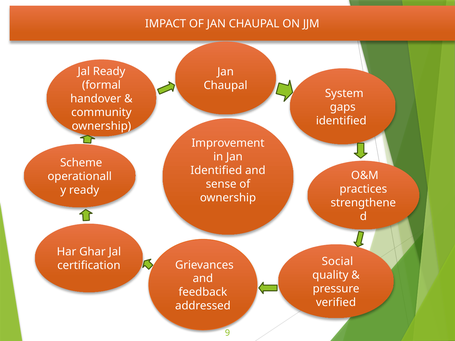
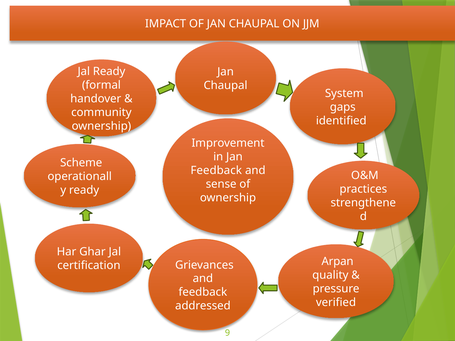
Identified: Identified -> Feedback (216, 171)
Social: Social -> Arpan (338, 262)
